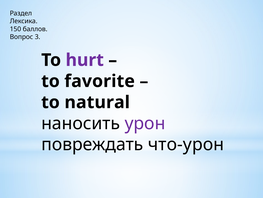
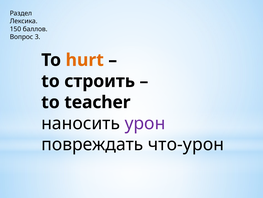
hurt colour: purple -> orange (85, 60)
favorite: favorite -> строить (100, 81)
natural: natural -> teacher (97, 102)
